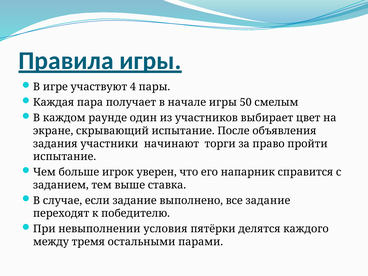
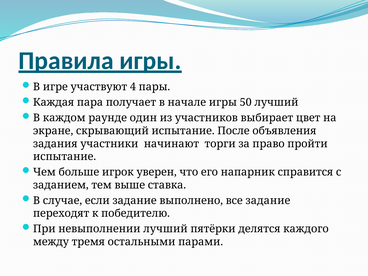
50 смелым: смелым -> лучший (276, 102)
невыполнении условия: условия -> лучший (165, 229)
